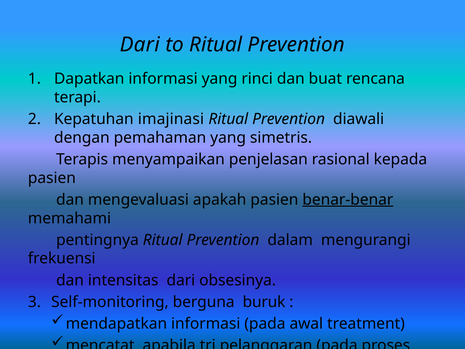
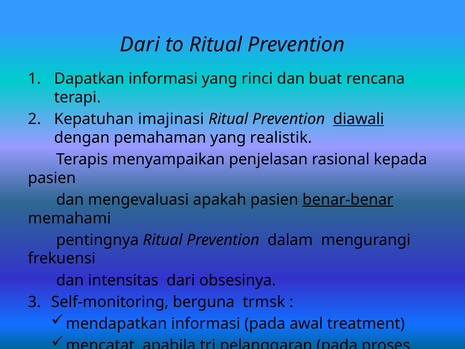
diawali underline: none -> present (359, 119)
simetris: simetris -> realistik (281, 137)
buruk: buruk -> trmsk (264, 302)
